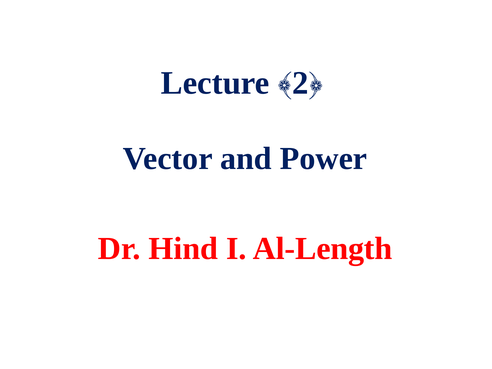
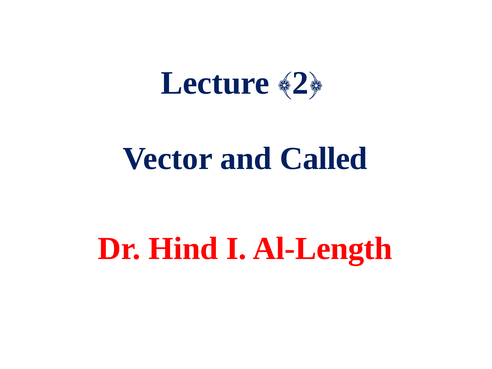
Power: Power -> Called (324, 159)
